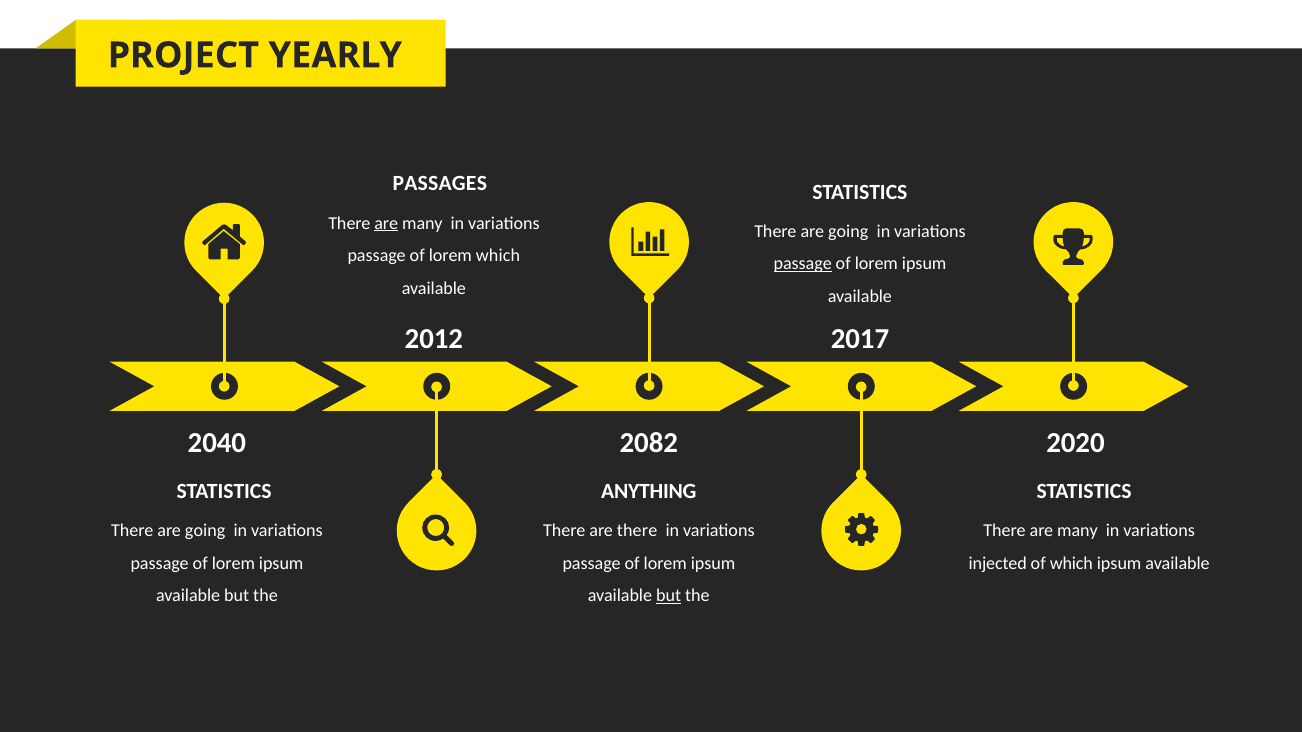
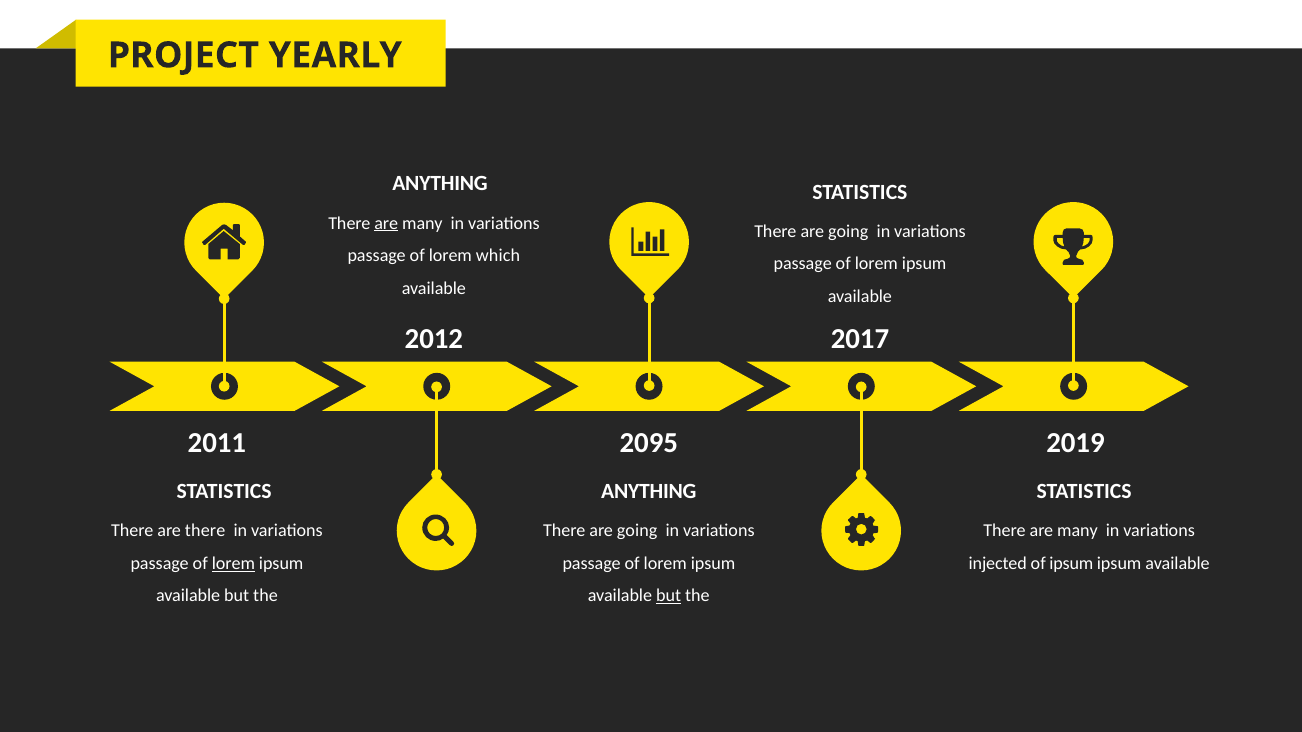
PASSAGES: PASSAGES -> ANYTHING (440, 184)
passage underline: present -> none (803, 264)
2040: 2040 -> 2011 (217, 443)
2082: 2082 -> 2095 (649, 443)
2020: 2020 -> 2019 (1075, 443)
going: going -> there (205, 531)
there: there -> going (637, 531)
lorem underline: none -> present (233, 564)
of which: which -> ipsum (1071, 564)
